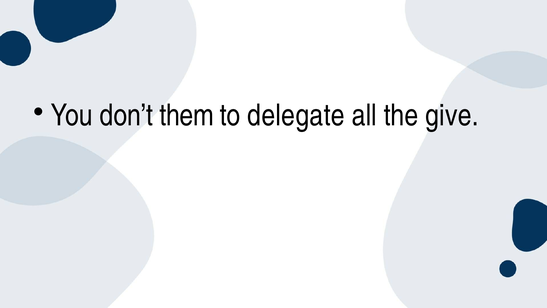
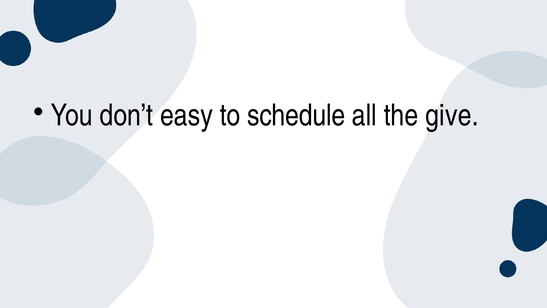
them: them -> easy (186, 115)
delegate: delegate -> schedule (296, 115)
